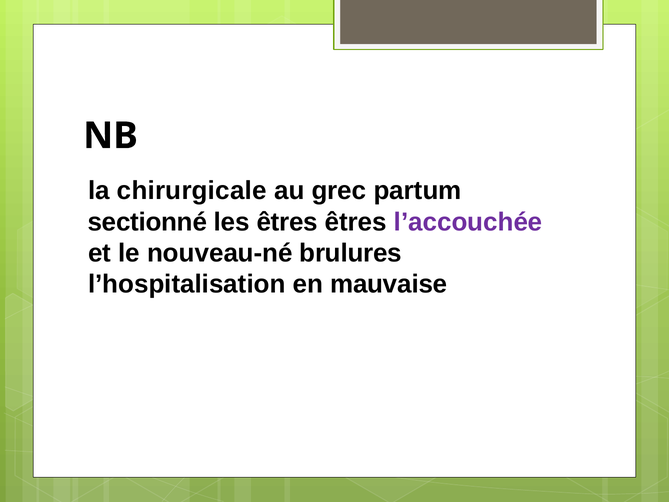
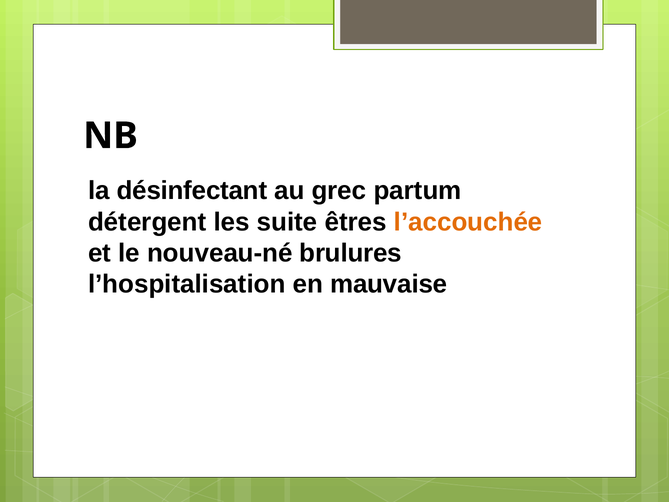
chirurgicale: chirurgicale -> désinfectant (192, 191)
sectionné: sectionné -> détergent (147, 222)
les êtres: êtres -> suite (287, 222)
l’accouchée colour: purple -> orange (468, 222)
